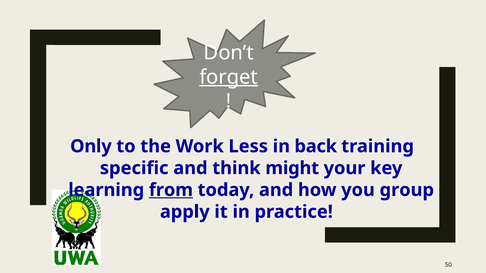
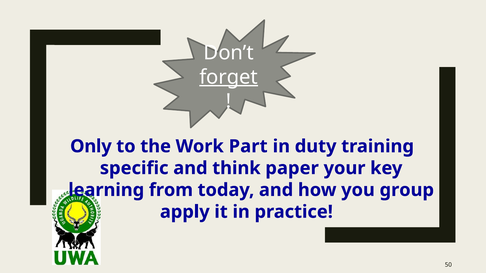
Less: Less -> Part (248, 146)
back: back -> duty (316, 146)
might: might -> paper (292, 168)
from underline: present -> none (171, 190)
